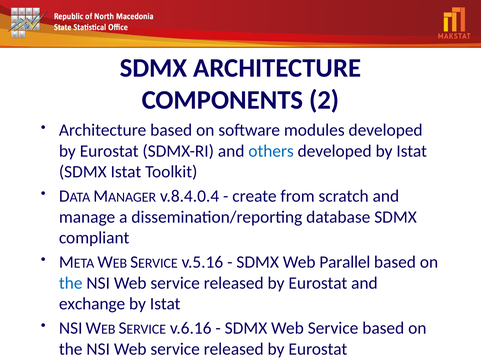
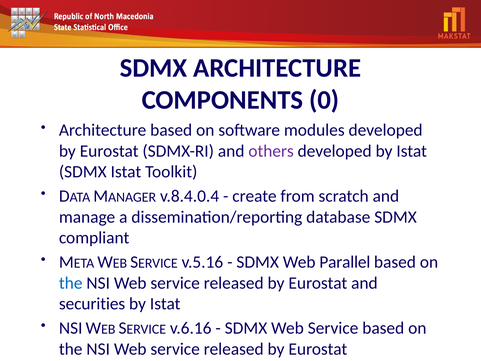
2: 2 -> 0 (324, 100)
others colour: blue -> purple (271, 151)
exchange: exchange -> securities (92, 304)
